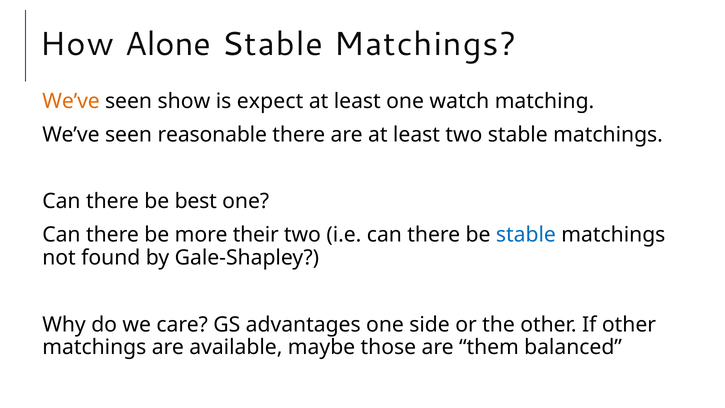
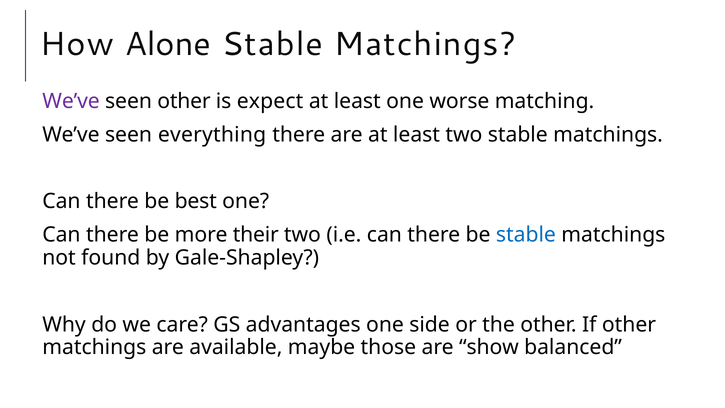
We’ve colour: orange -> purple (71, 101)
seen show: show -> other (184, 101)
watch: watch -> worse (459, 101)
reasonable: reasonable -> everything (212, 134)
them: them -> show (489, 347)
